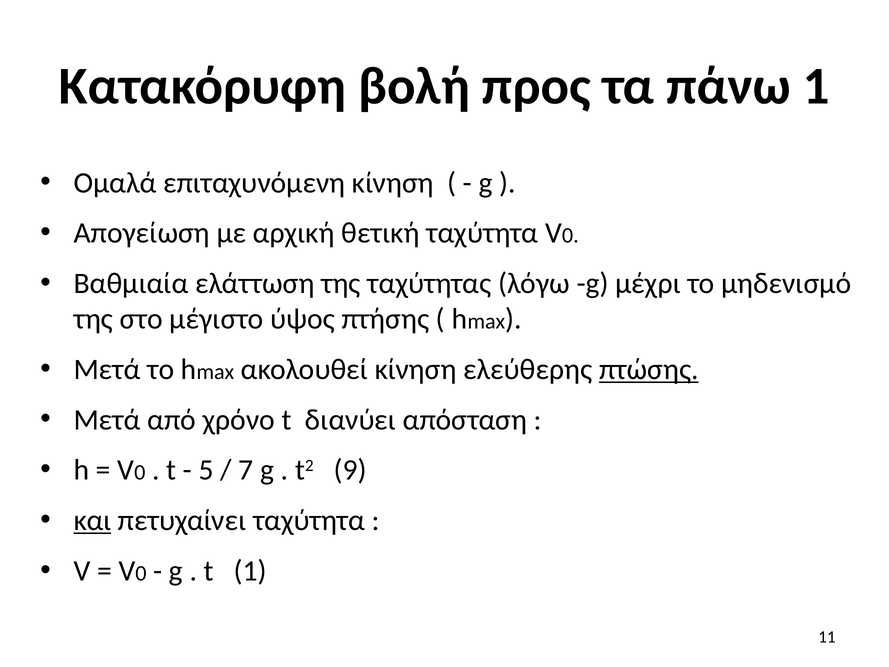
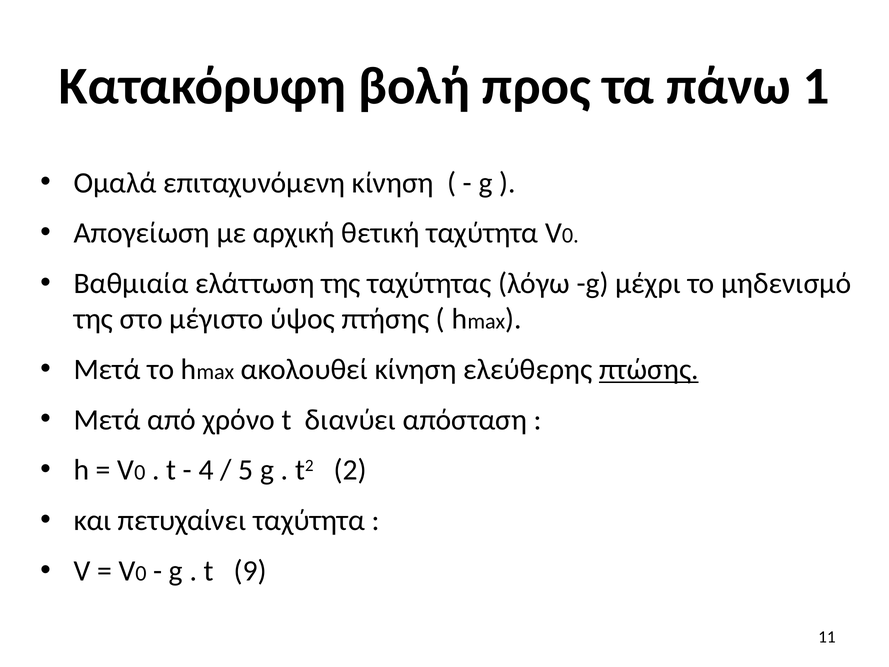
5: 5 -> 4 (206, 470)
7: 7 -> 5 (246, 470)
9: 9 -> 2 (350, 470)
και underline: present -> none (93, 520)
t 1: 1 -> 9 (250, 571)
